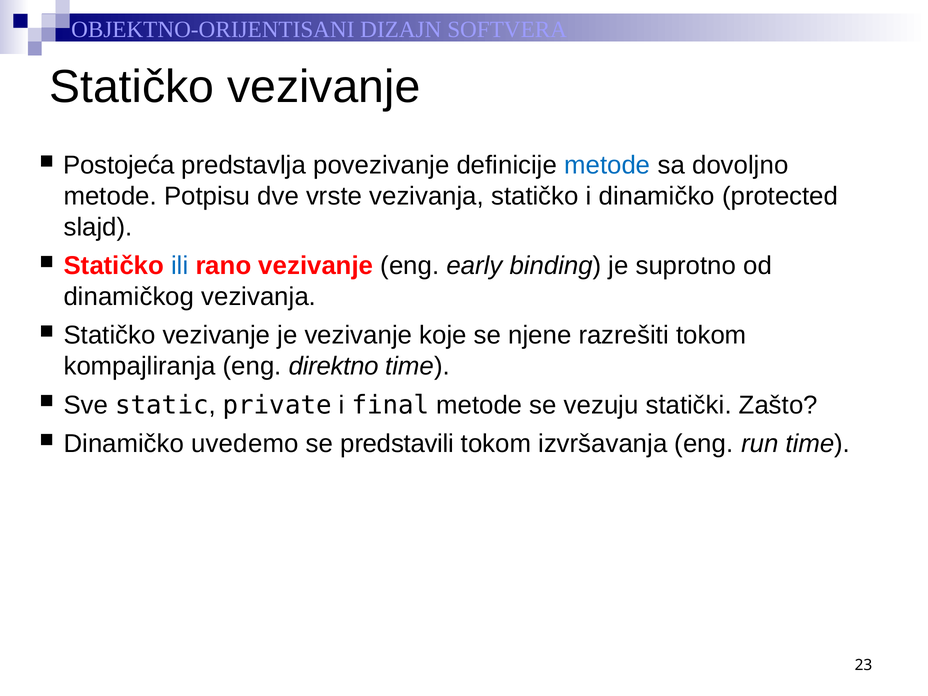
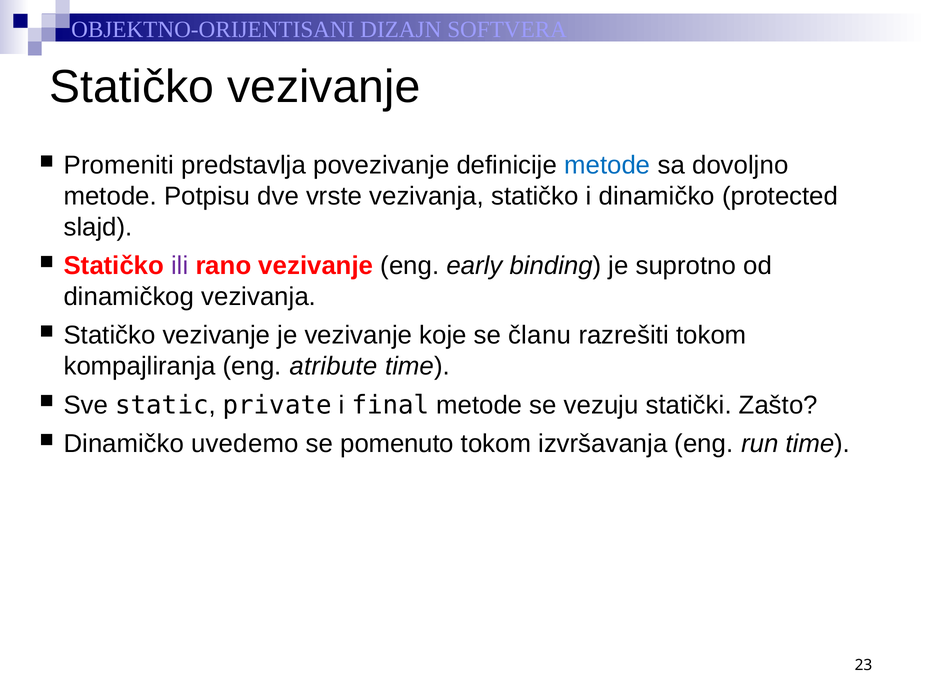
Postojeća: Postojeća -> Promeniti (119, 165)
ili colour: blue -> purple (180, 266)
njene: njene -> članu (540, 335)
direktno: direktno -> atribute (333, 366)
predstavili: predstavili -> pomenuto (397, 444)
